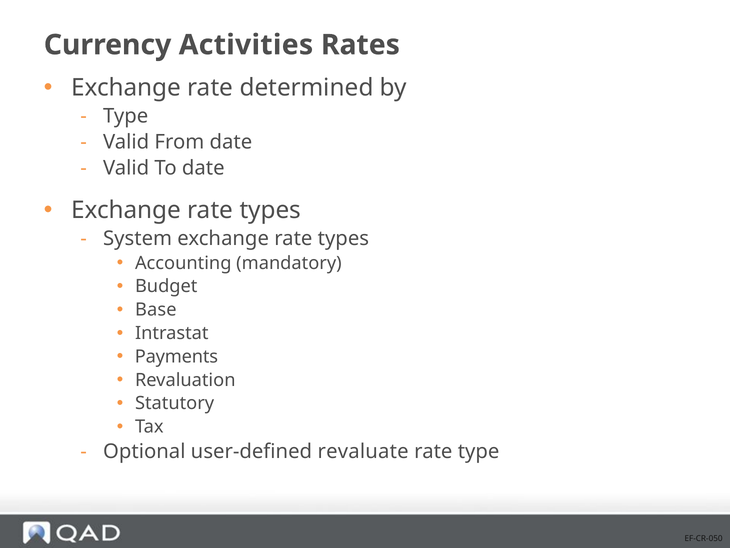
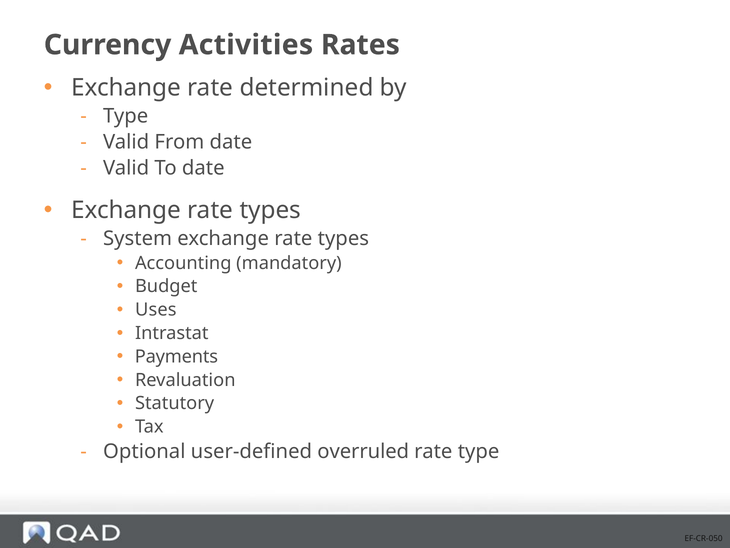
Base: Base -> Uses (156, 310)
revaluate: revaluate -> overruled (363, 451)
